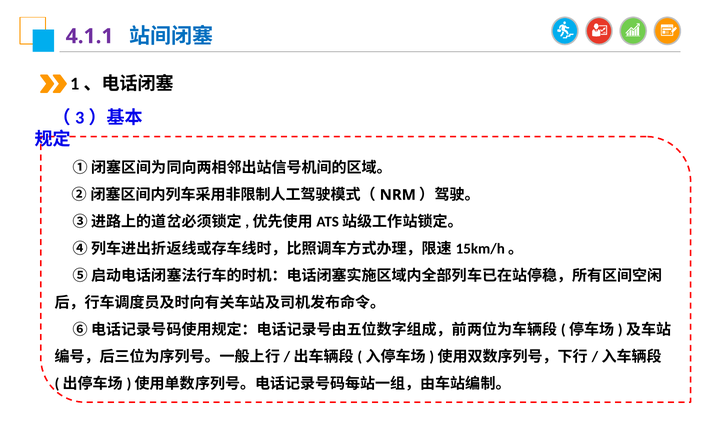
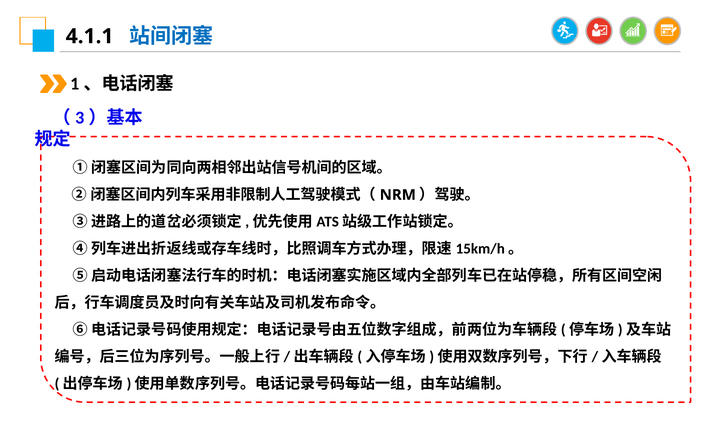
4.1.1 colour: purple -> black (90, 36)
